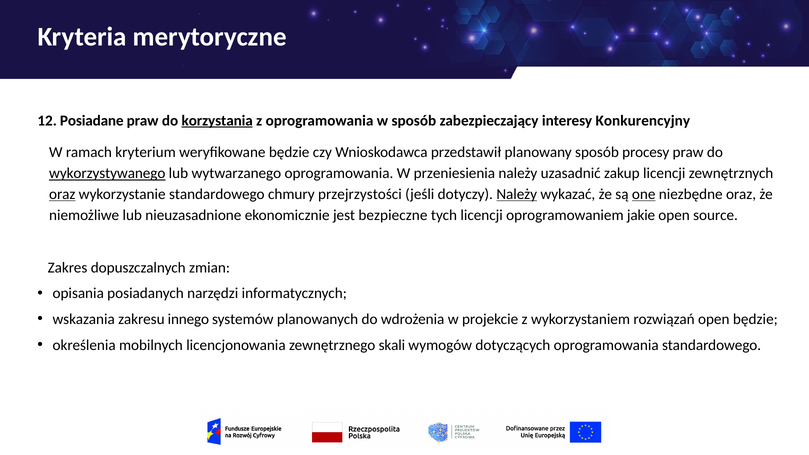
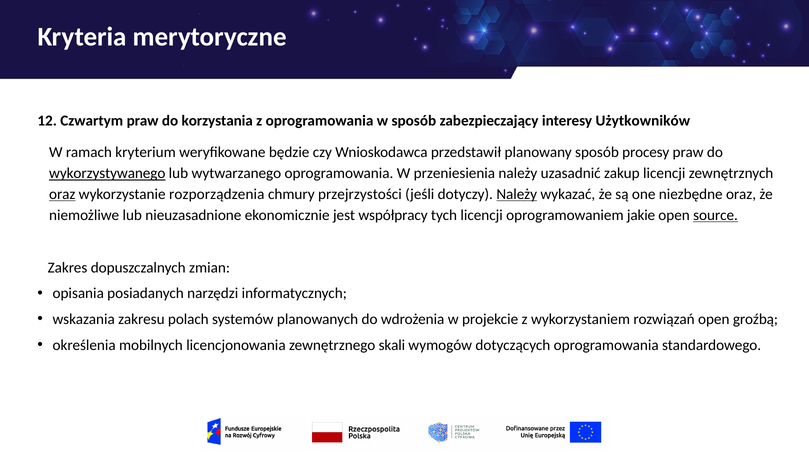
Posiadane: Posiadane -> Czwartym (92, 121)
korzystania underline: present -> none (217, 121)
Konkurencyjny: Konkurencyjny -> Użytkowników (643, 121)
wykorzystanie standardowego: standardowego -> rozporządzenia (217, 194)
one underline: present -> none (644, 194)
bezpieczne: bezpieczne -> współpracy (393, 215)
source underline: none -> present (716, 215)
innego: innego -> polach (188, 319)
open będzie: będzie -> groźbą (755, 319)
